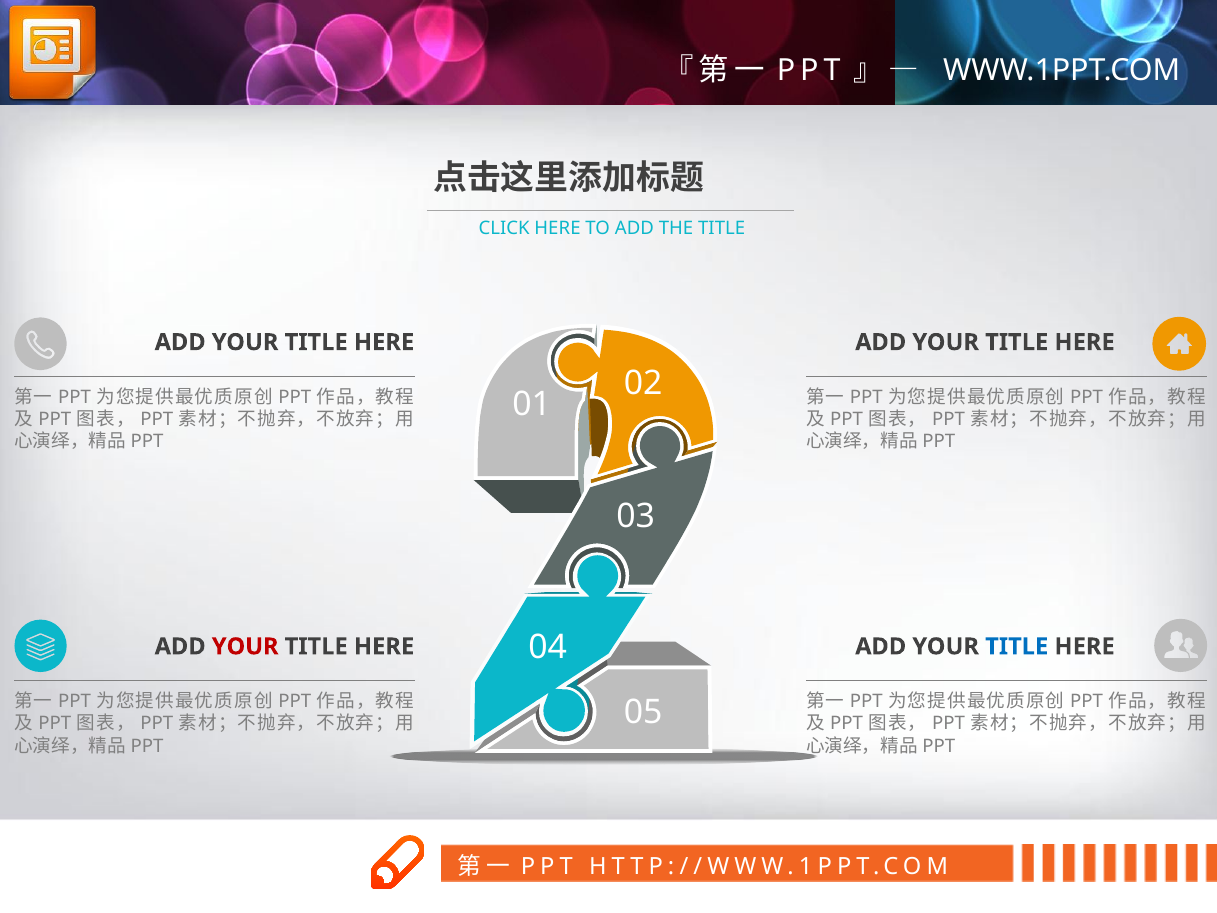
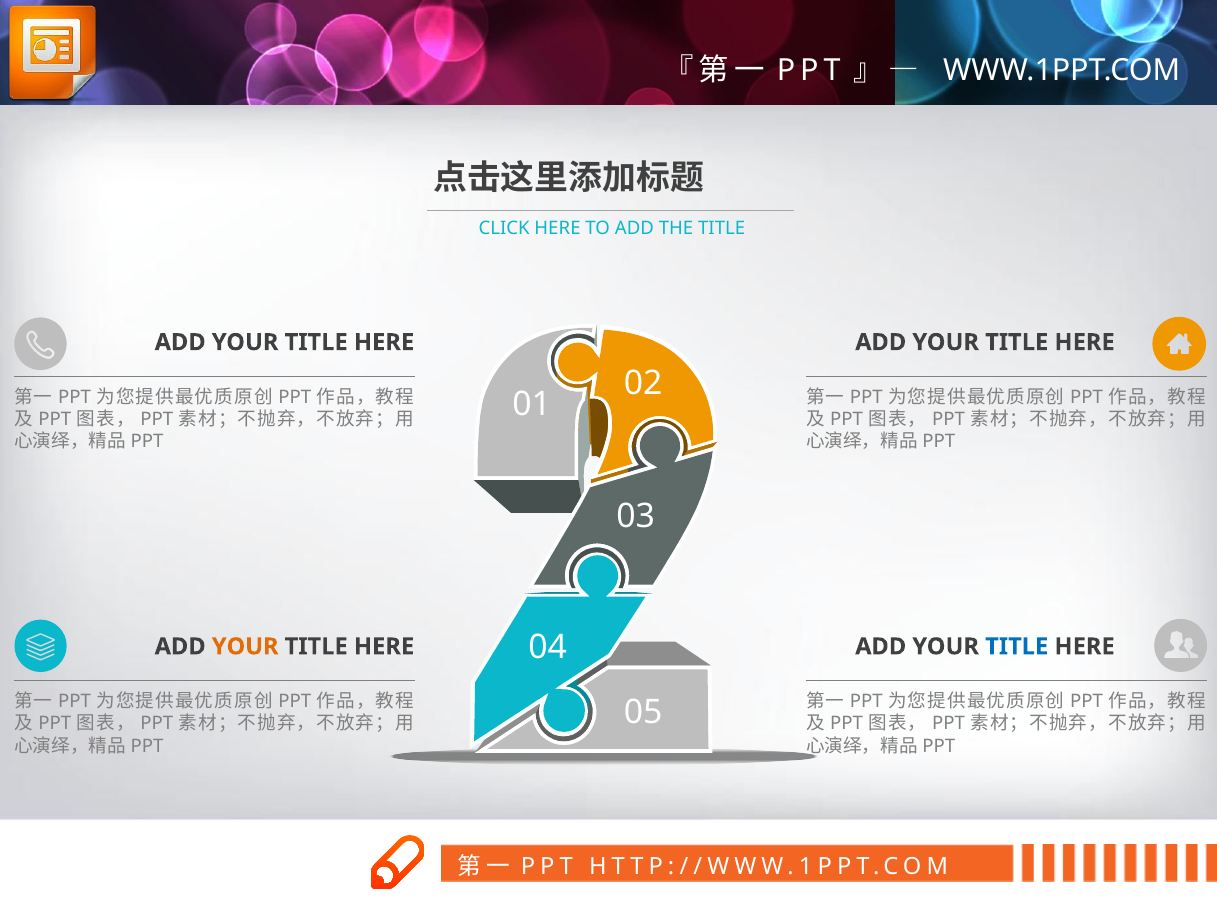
YOUR colour: red -> orange (245, 646)
